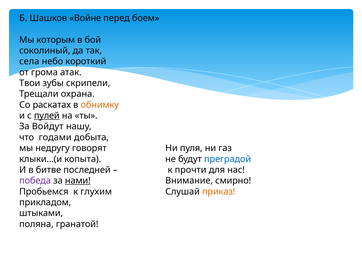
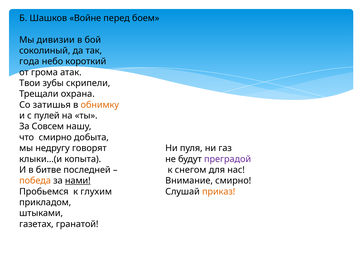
которым: которым -> дивизии (56, 40)
села: села -> года (29, 62)
раскатах: раскатах -> затишья (52, 105)
пулей underline: present -> none (47, 116)
Войдут: Войдут -> Совсем (48, 127)
что годами: годами -> смирно (55, 138)
преградой colour: blue -> purple (228, 159)
прочти: прочти -> снегом (191, 170)
победа colour: purple -> orange (35, 181)
поляна: поляна -> газетах (36, 224)
